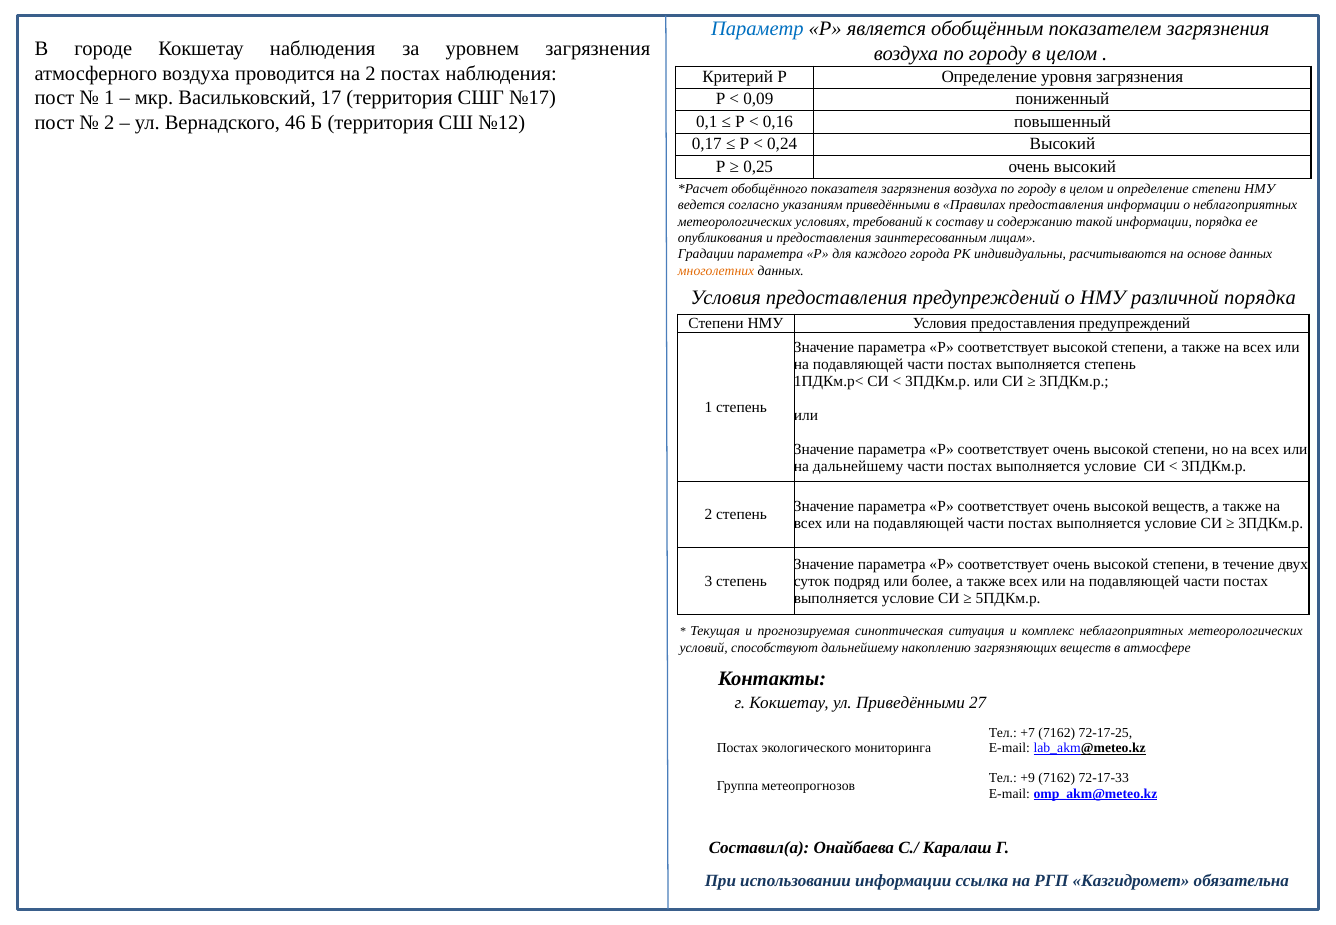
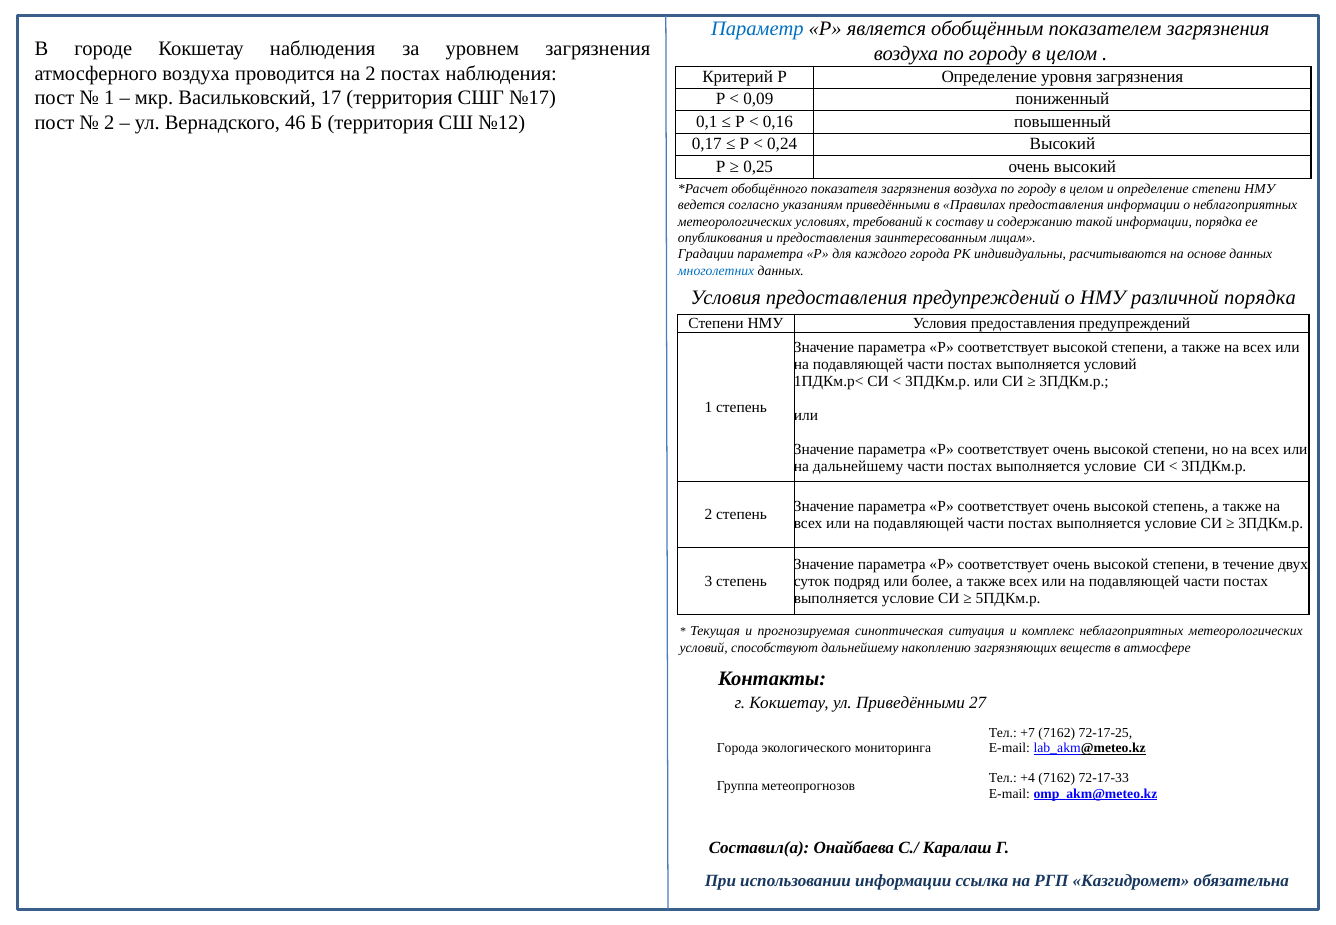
многолетних colour: orange -> blue (716, 271)
выполняется степень: степень -> условий (1110, 364)
высокой веществ: веществ -> степень (1180, 506)
Постах: Постах -> Города (738, 748)
+9: +9 -> +4 (1028, 778)
